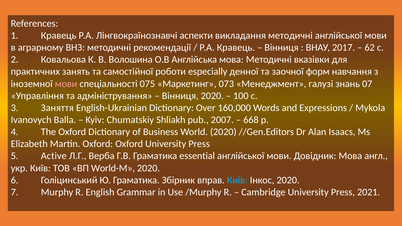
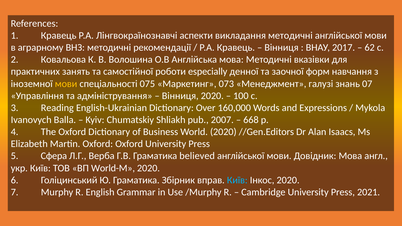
мови colour: pink -> yellow (66, 84)
Заняття: Заняття -> Reading (57, 108)
Active: Active -> Сфера (54, 156)
essential: essential -> believed (197, 156)
